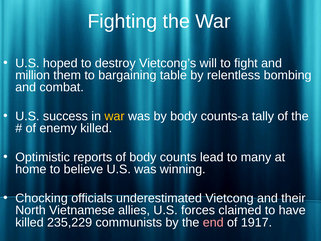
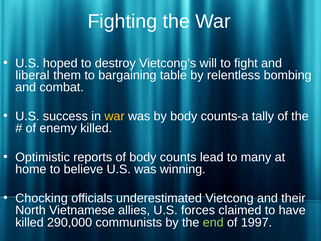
million: million -> liberal (32, 75)
235,229: 235,229 -> 290,000 (70, 222)
end colour: pink -> light green (213, 222)
1917: 1917 -> 1997 (256, 222)
